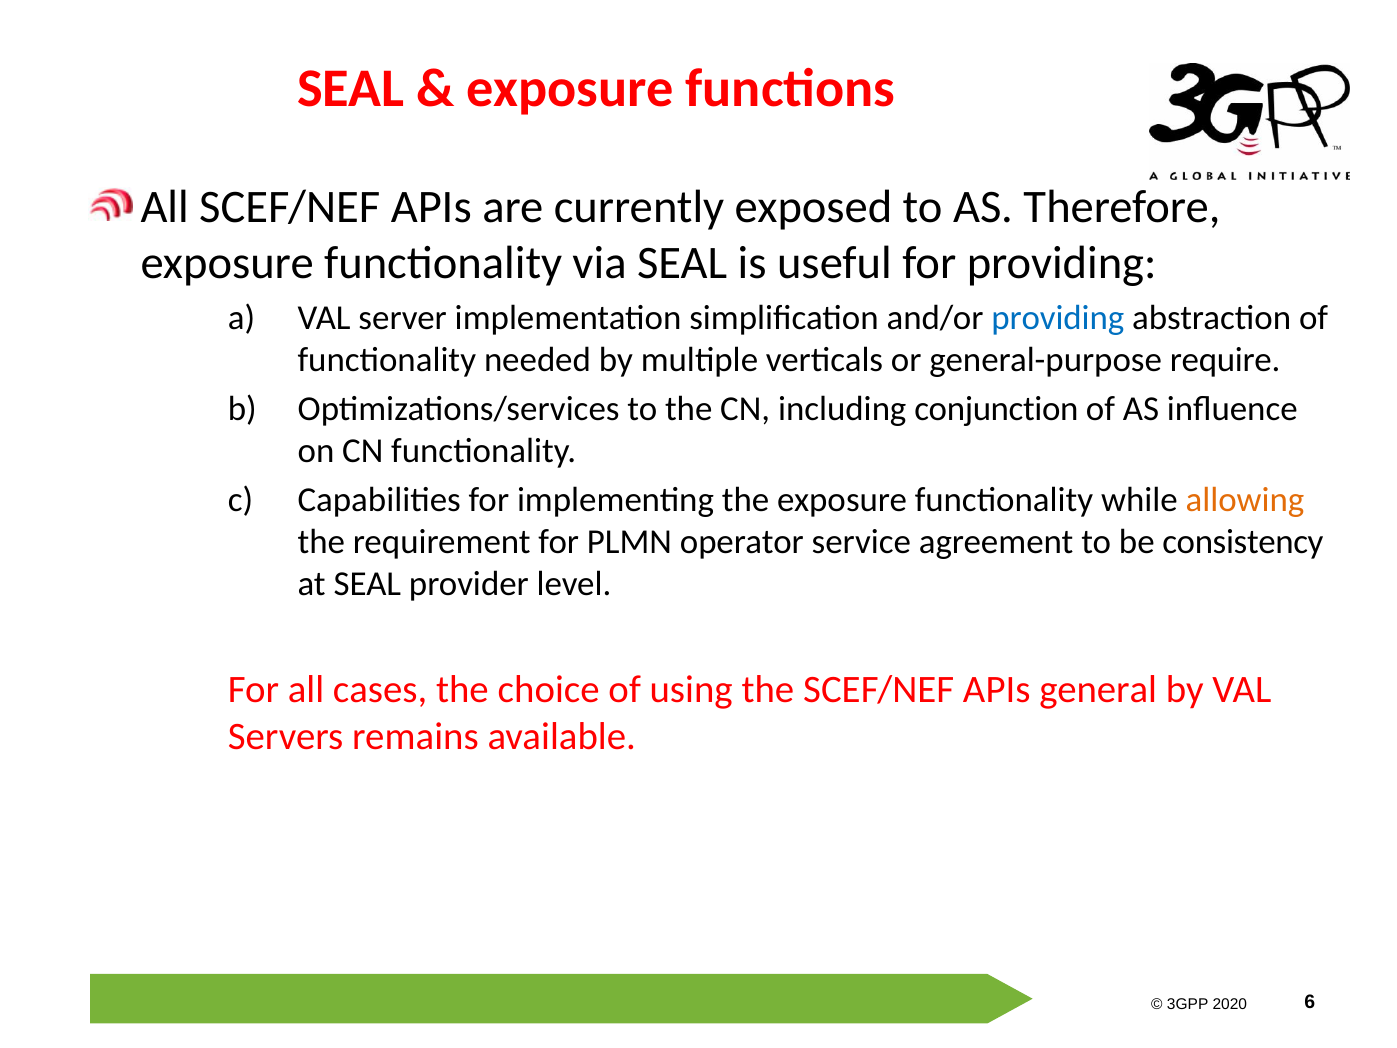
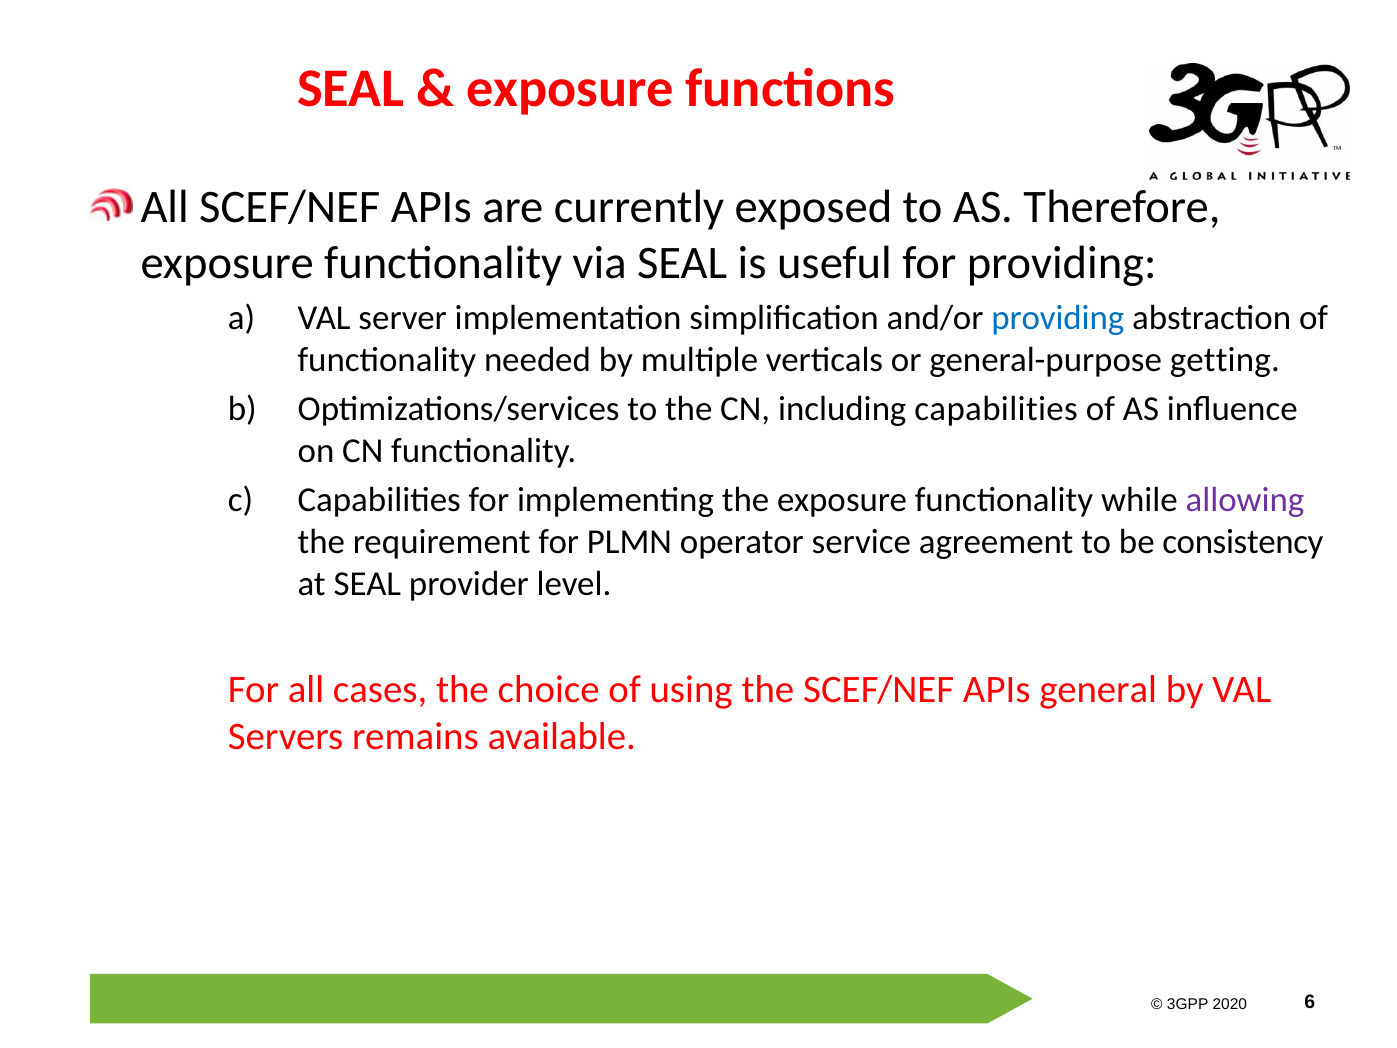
require: require -> getting (1225, 360)
including conjunction: conjunction -> capabilities (996, 409)
allowing colour: orange -> purple (1245, 500)
